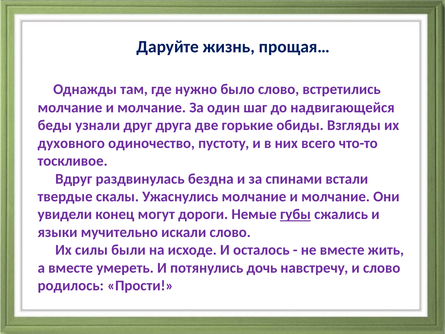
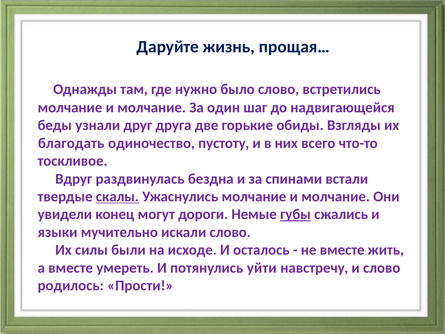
духовного: духовного -> благодать (71, 143)
скалы underline: none -> present (117, 196)
дочь: дочь -> уйти (262, 268)
